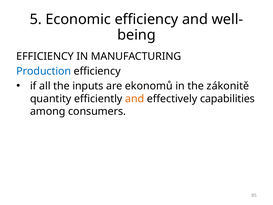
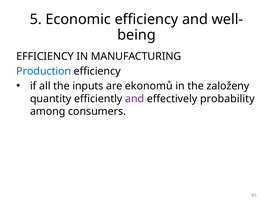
zákonitě: zákonitě -> založeny (228, 86)
and colour: orange -> purple (135, 99)
capabilities: capabilities -> probability (227, 99)
